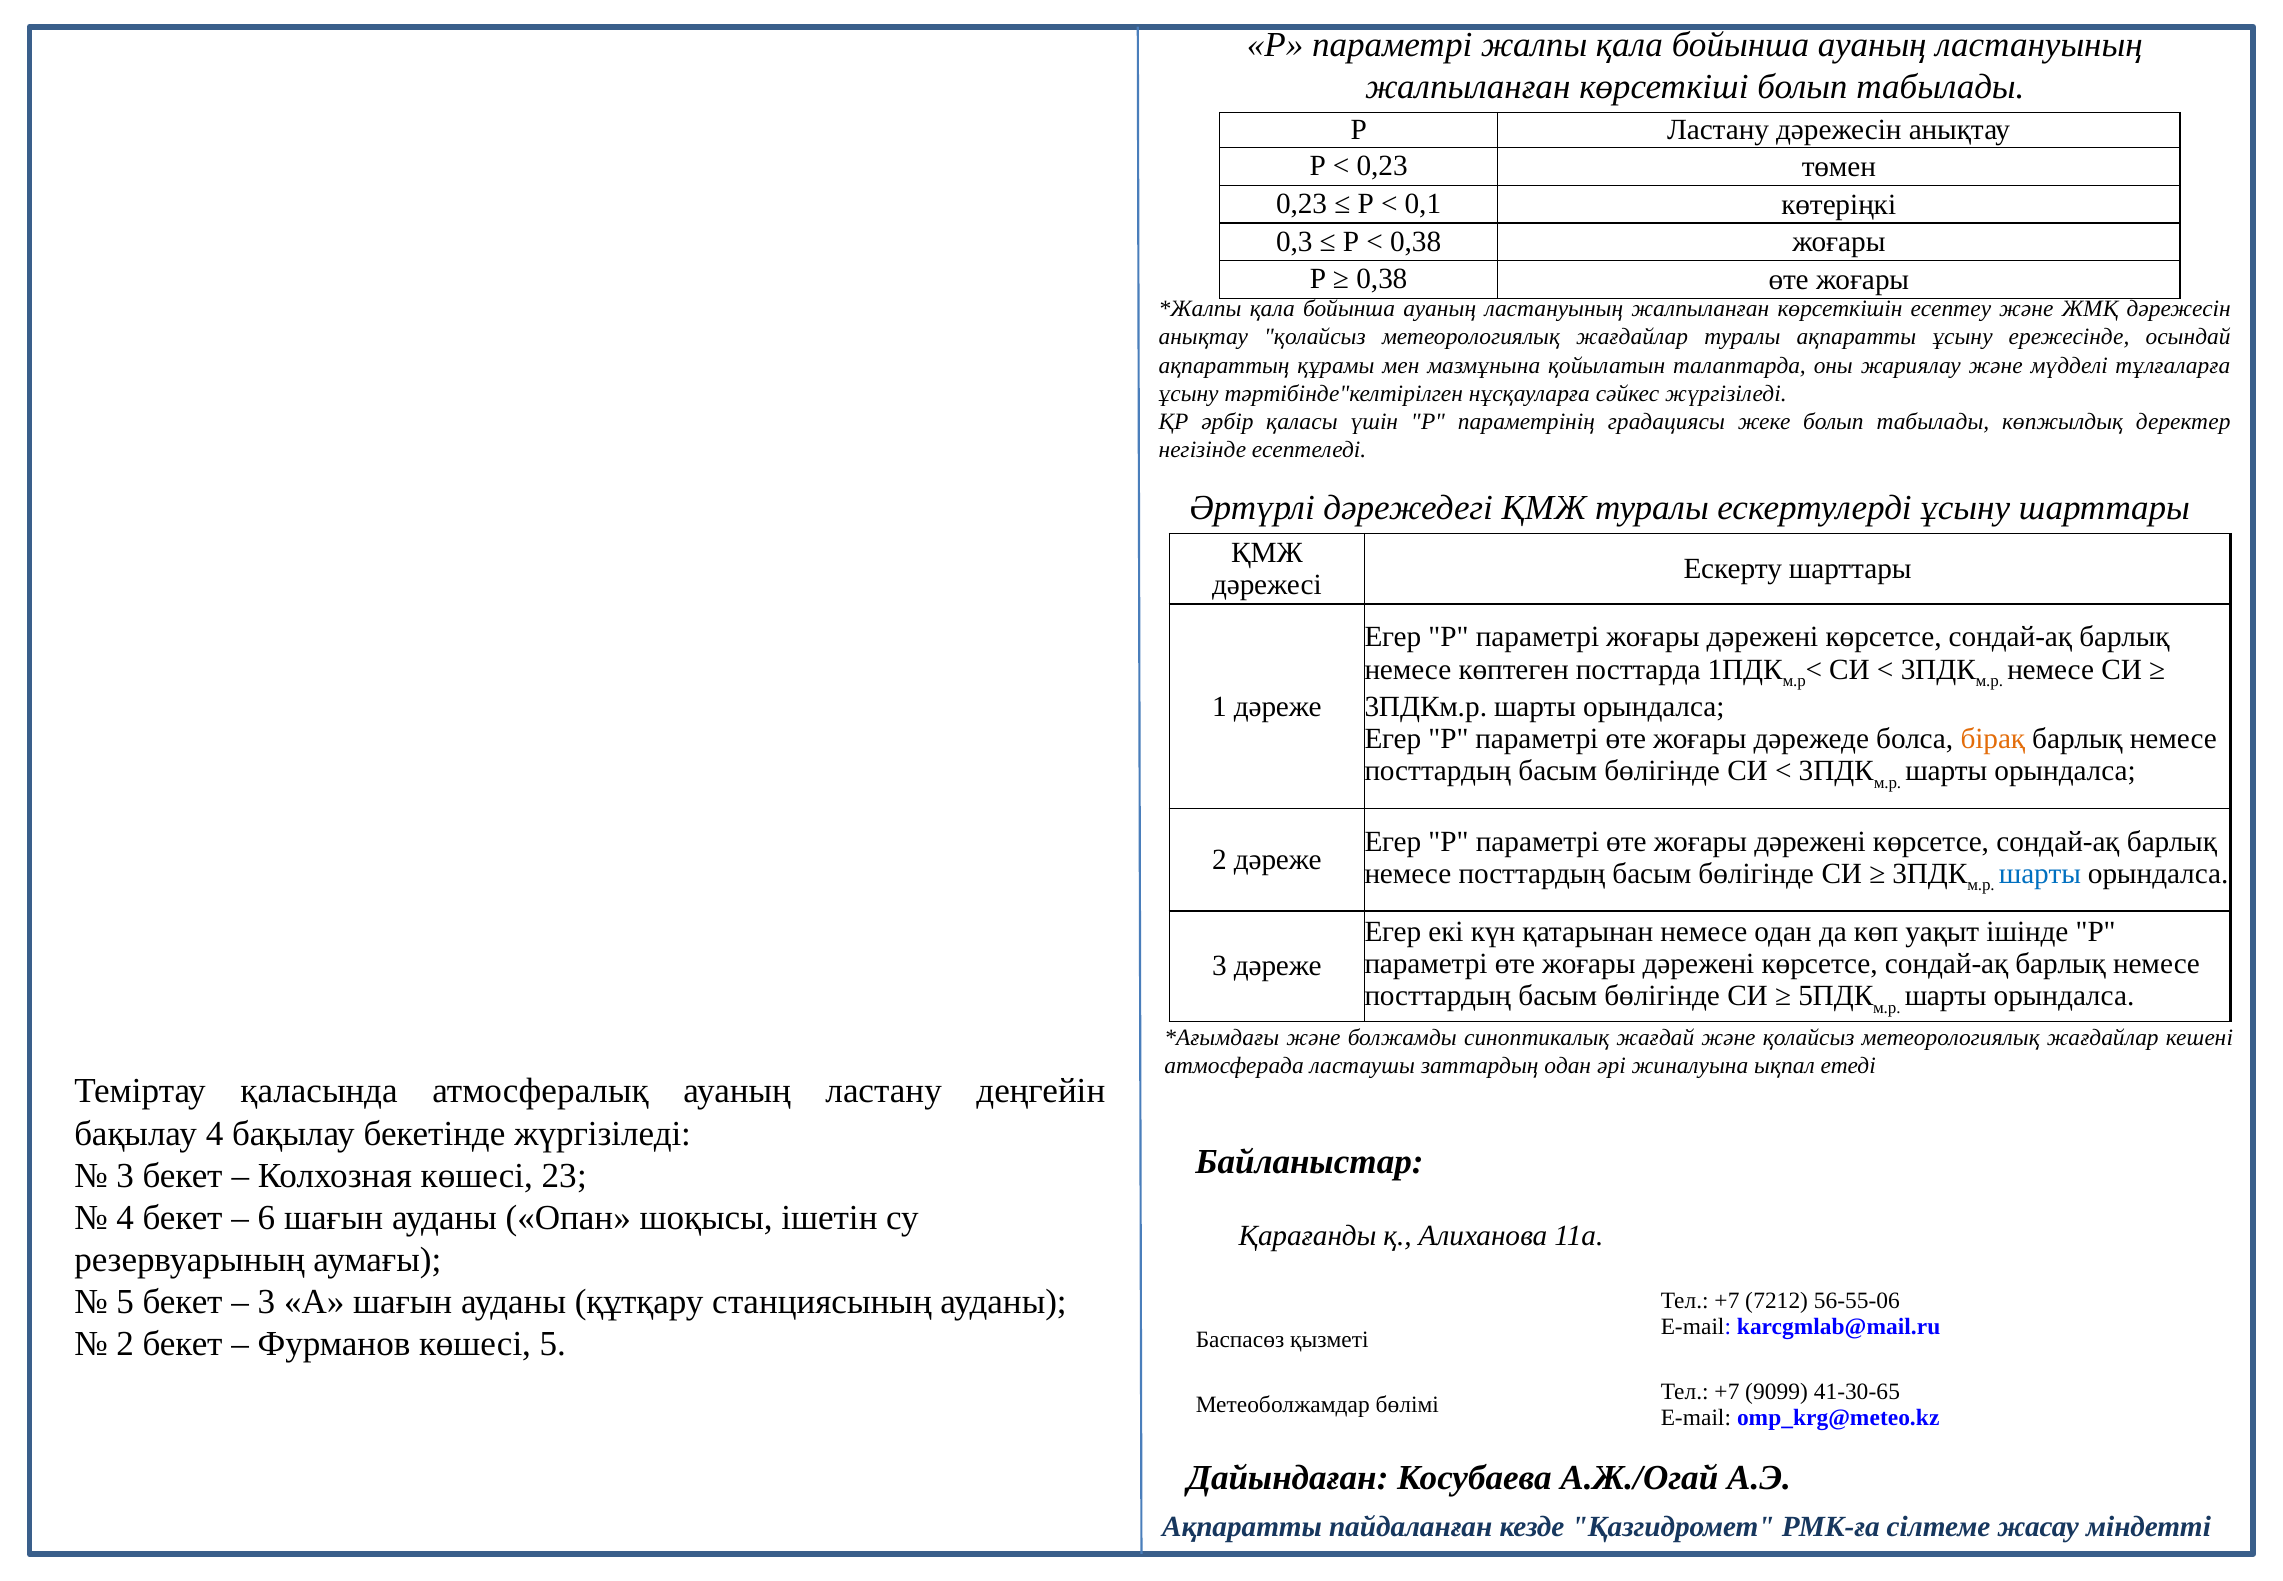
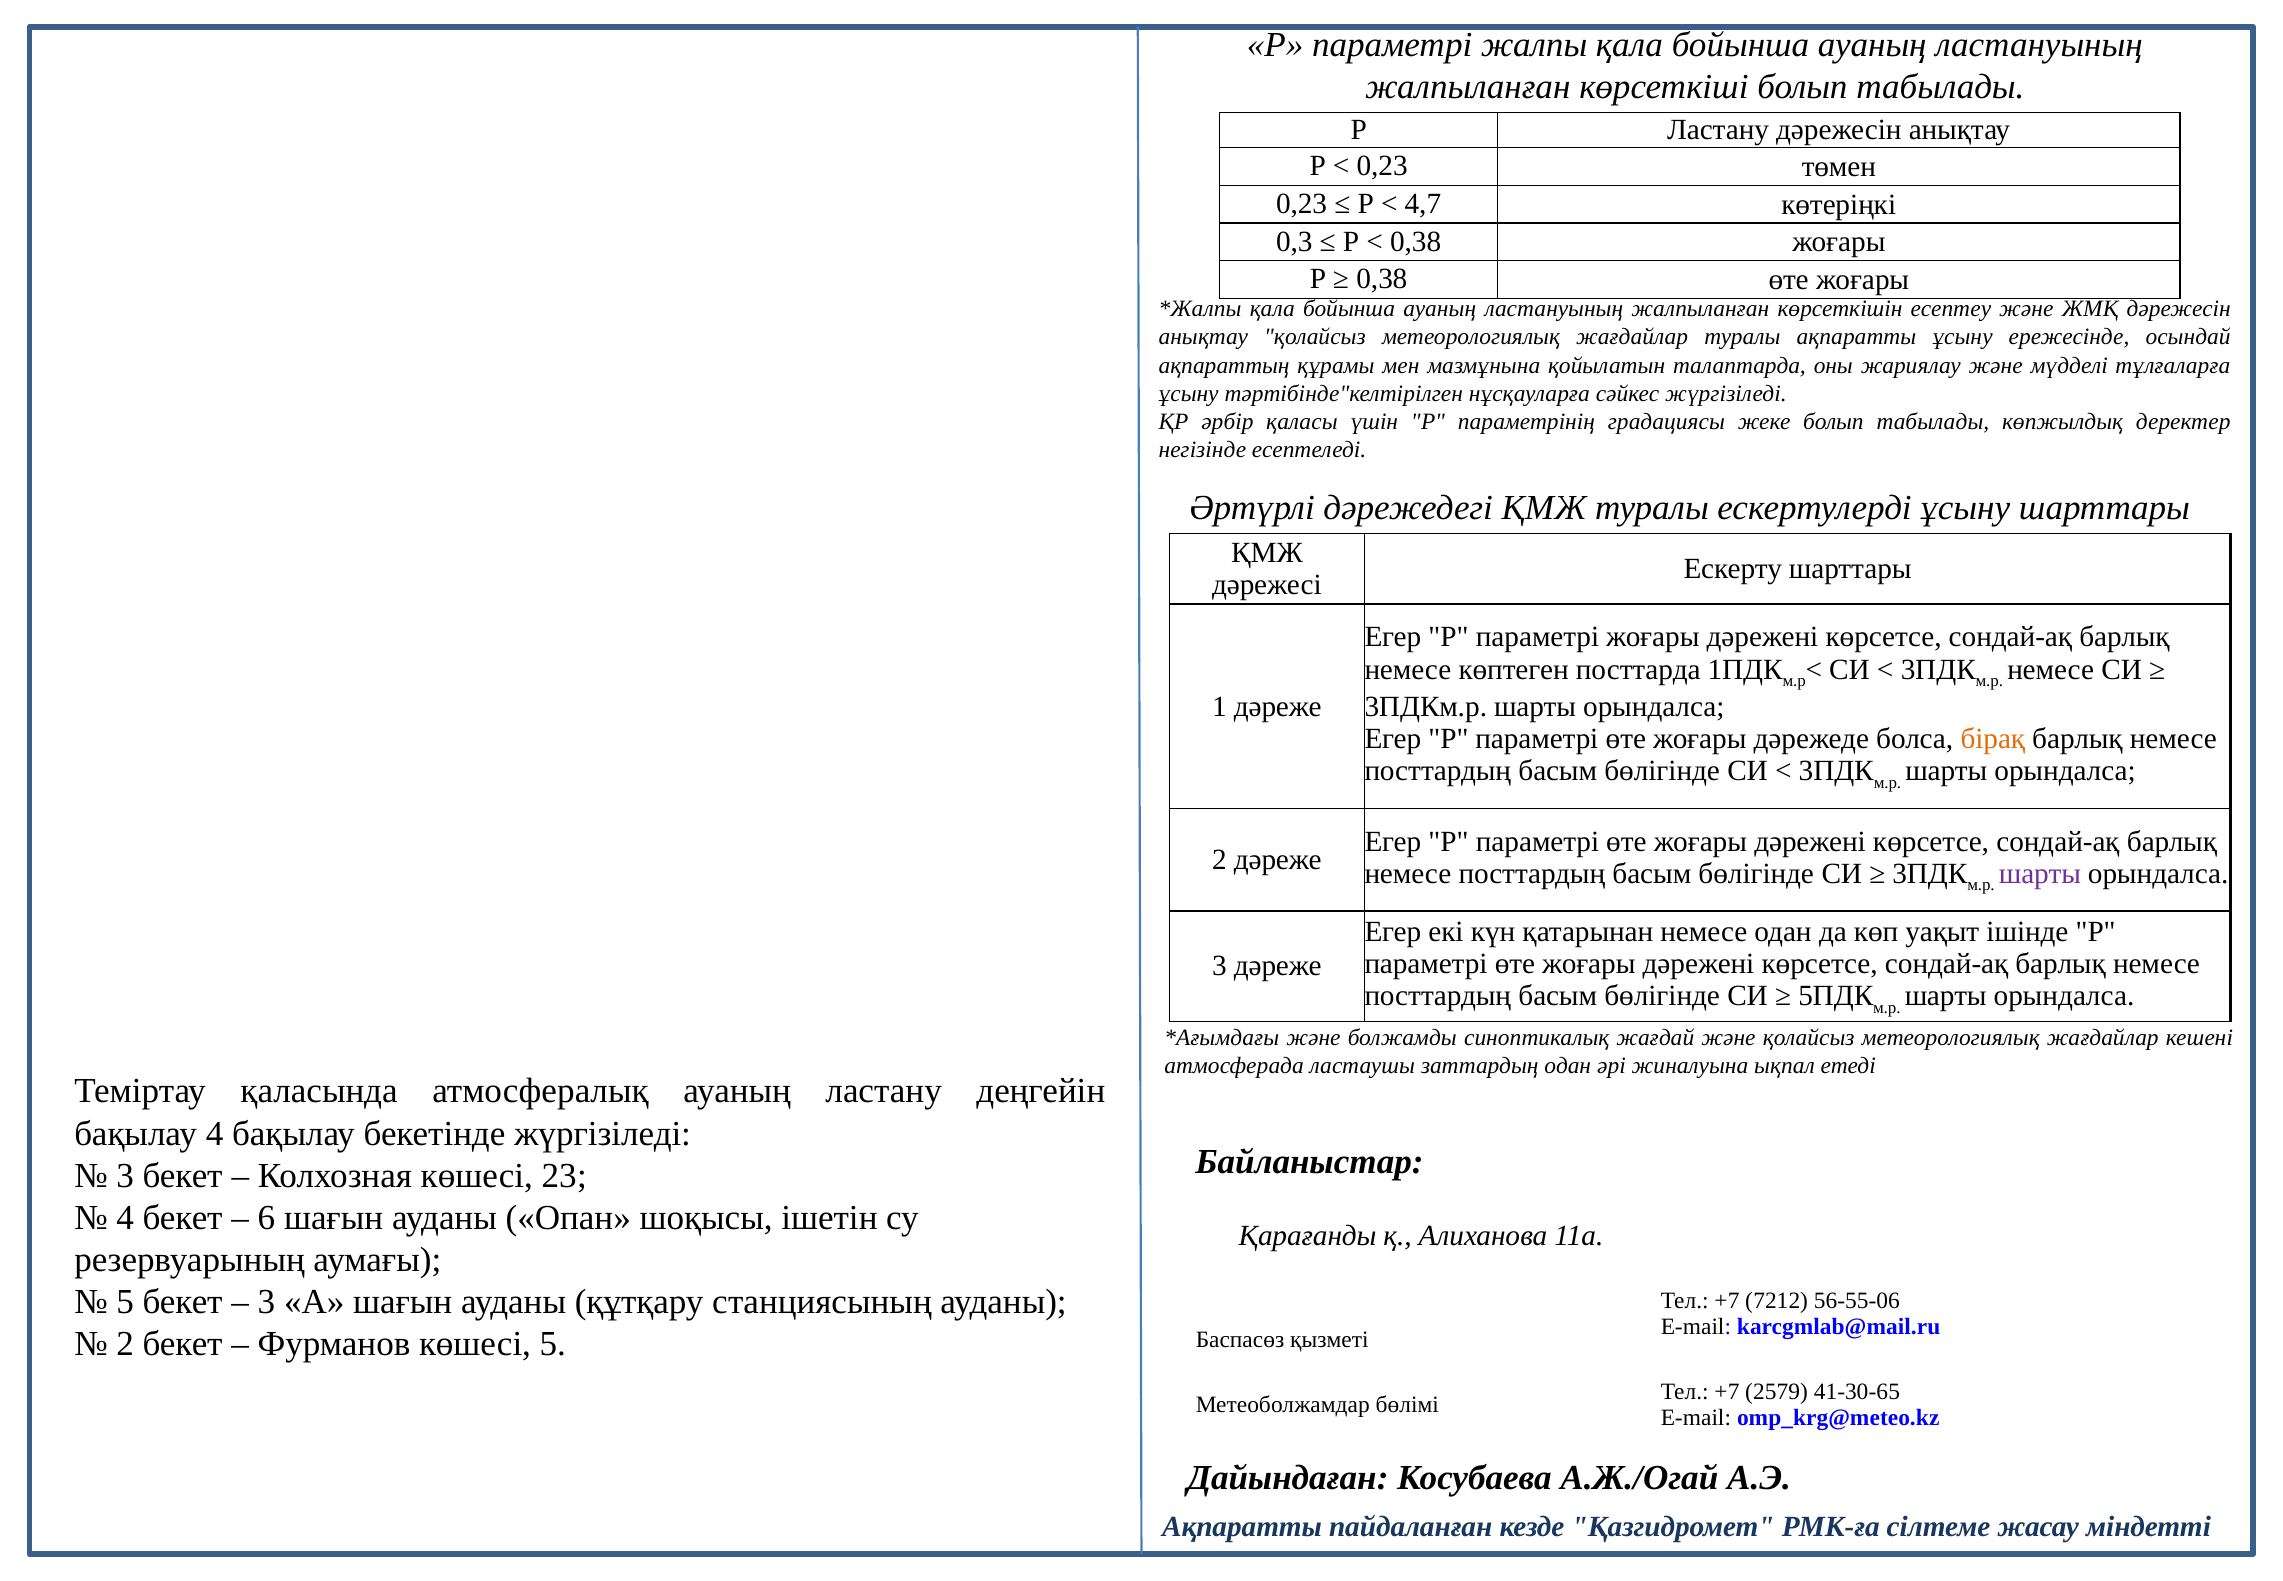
0,1: 0,1 -> 4,7 (1423, 204)
шарты colour: blue -> purple (2040, 873)
9099: 9099 -> 2579 (1777, 1391)
